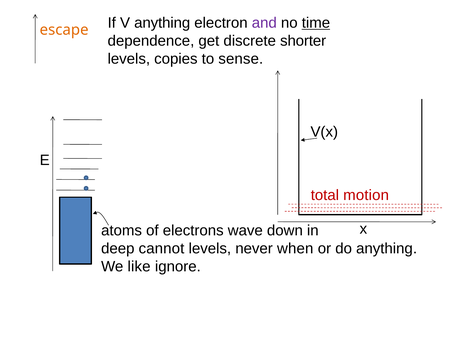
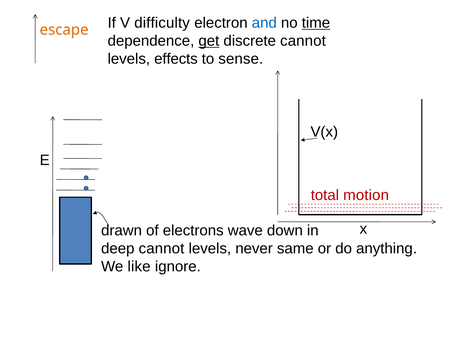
V anything: anything -> difficulty (162, 23)
and colour: purple -> blue (264, 23)
get underline: none -> present (209, 41)
discrete shorter: shorter -> cannot (303, 41)
copies: copies -> effects (176, 59)
atoms: atoms -> drawn (122, 230)
when: when -> same (295, 248)
